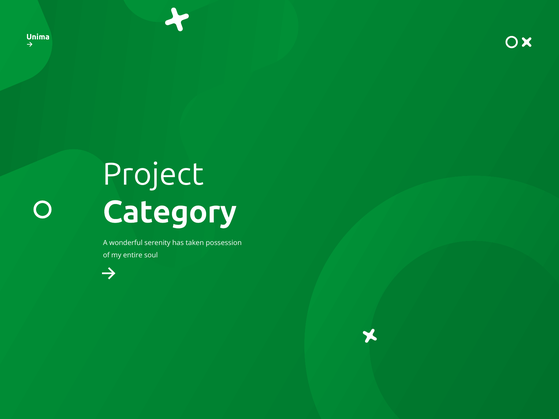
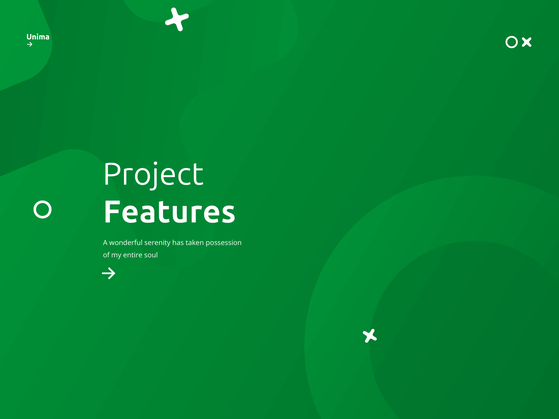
Category: Category -> Features (169, 212)
